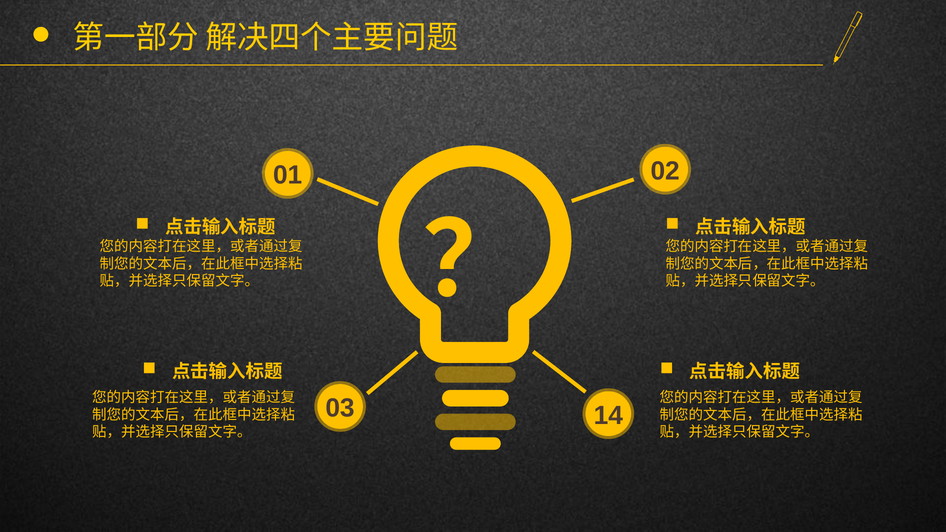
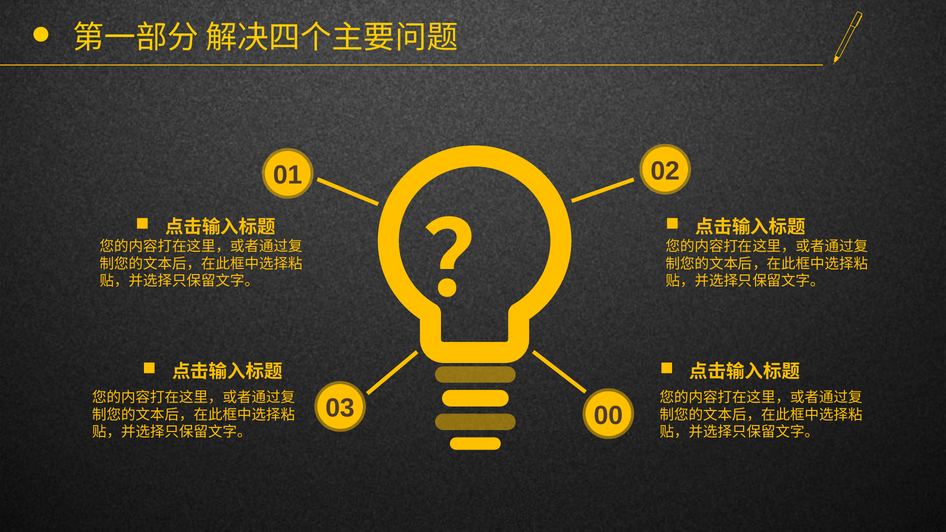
14: 14 -> 00 (608, 416)
